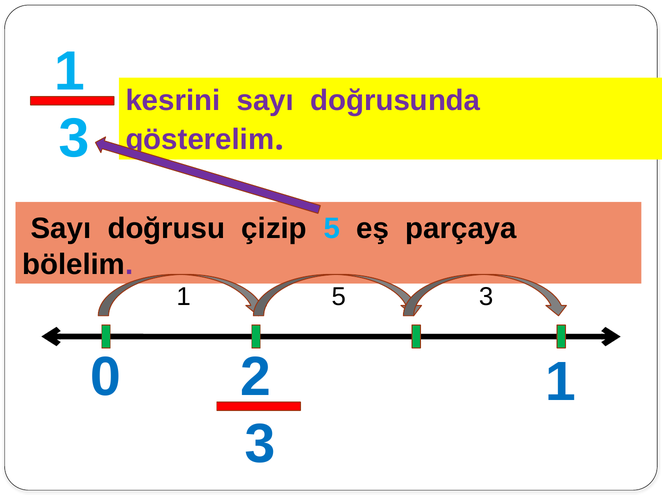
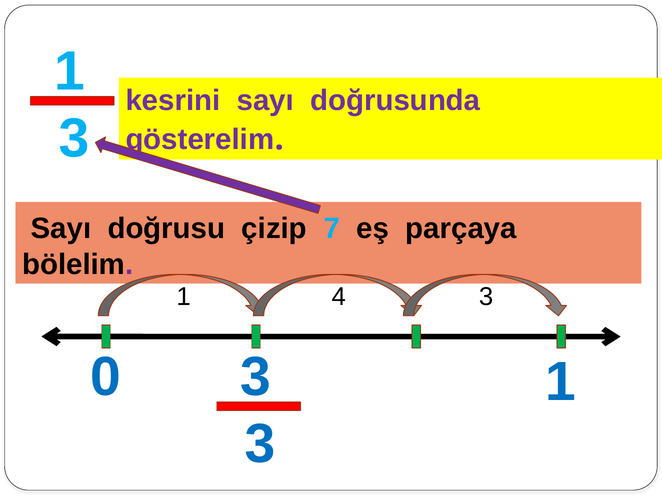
çizip 5: 5 -> 7 (332, 228)
1 5: 5 -> 4 (339, 297)
0 2: 2 -> 3 (256, 376)
